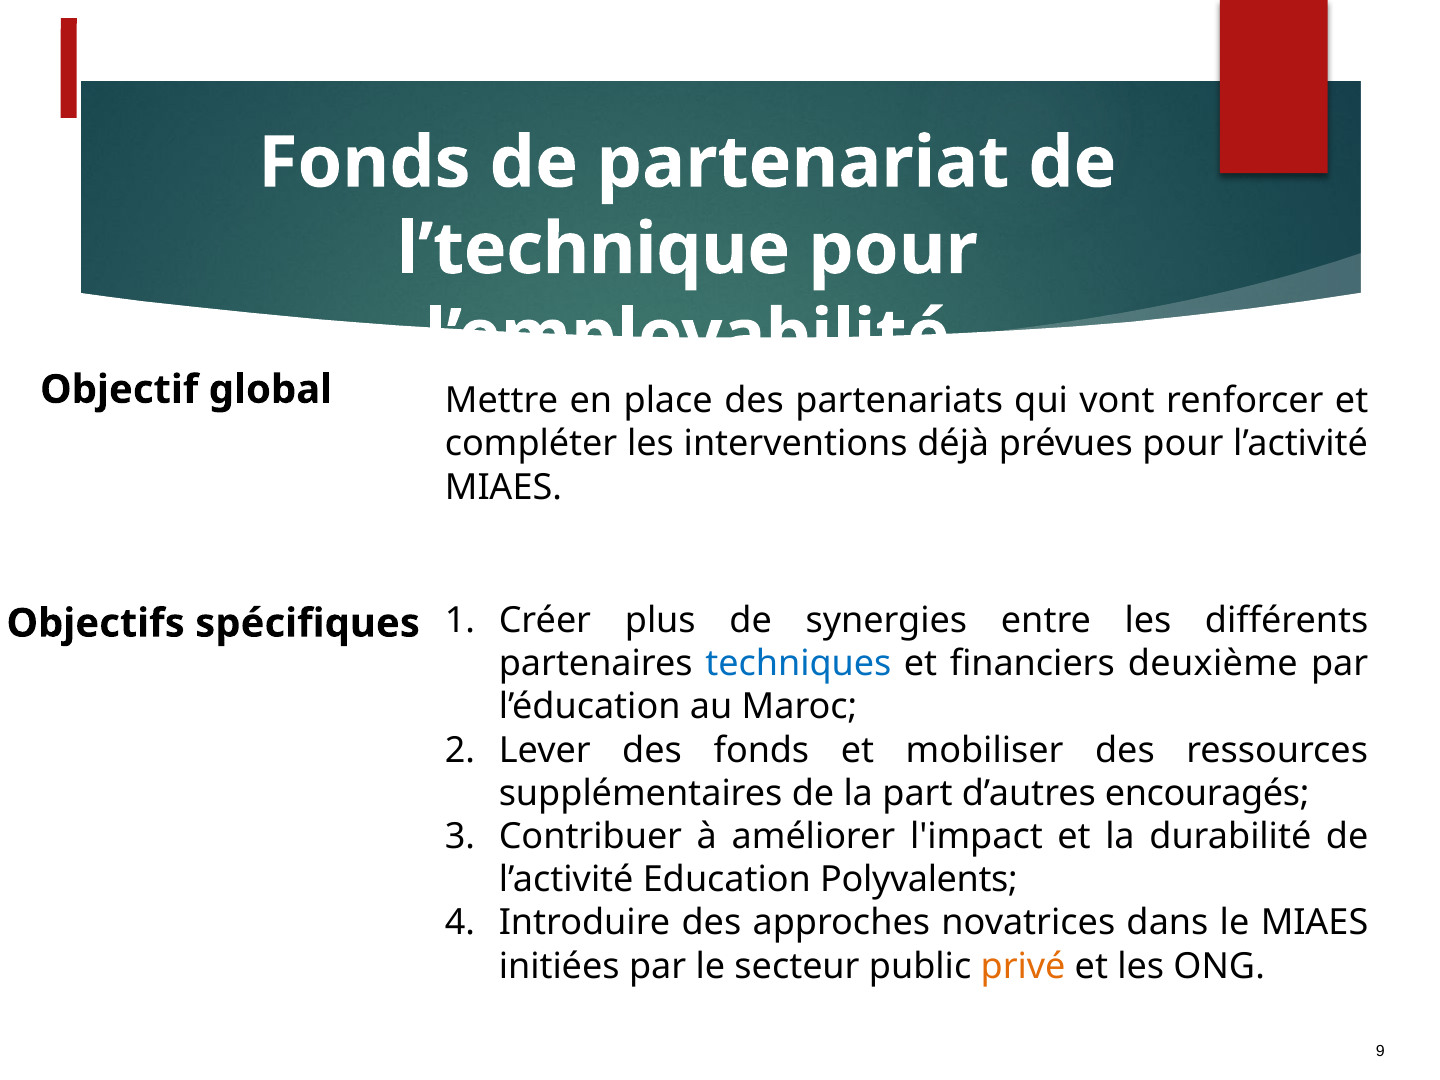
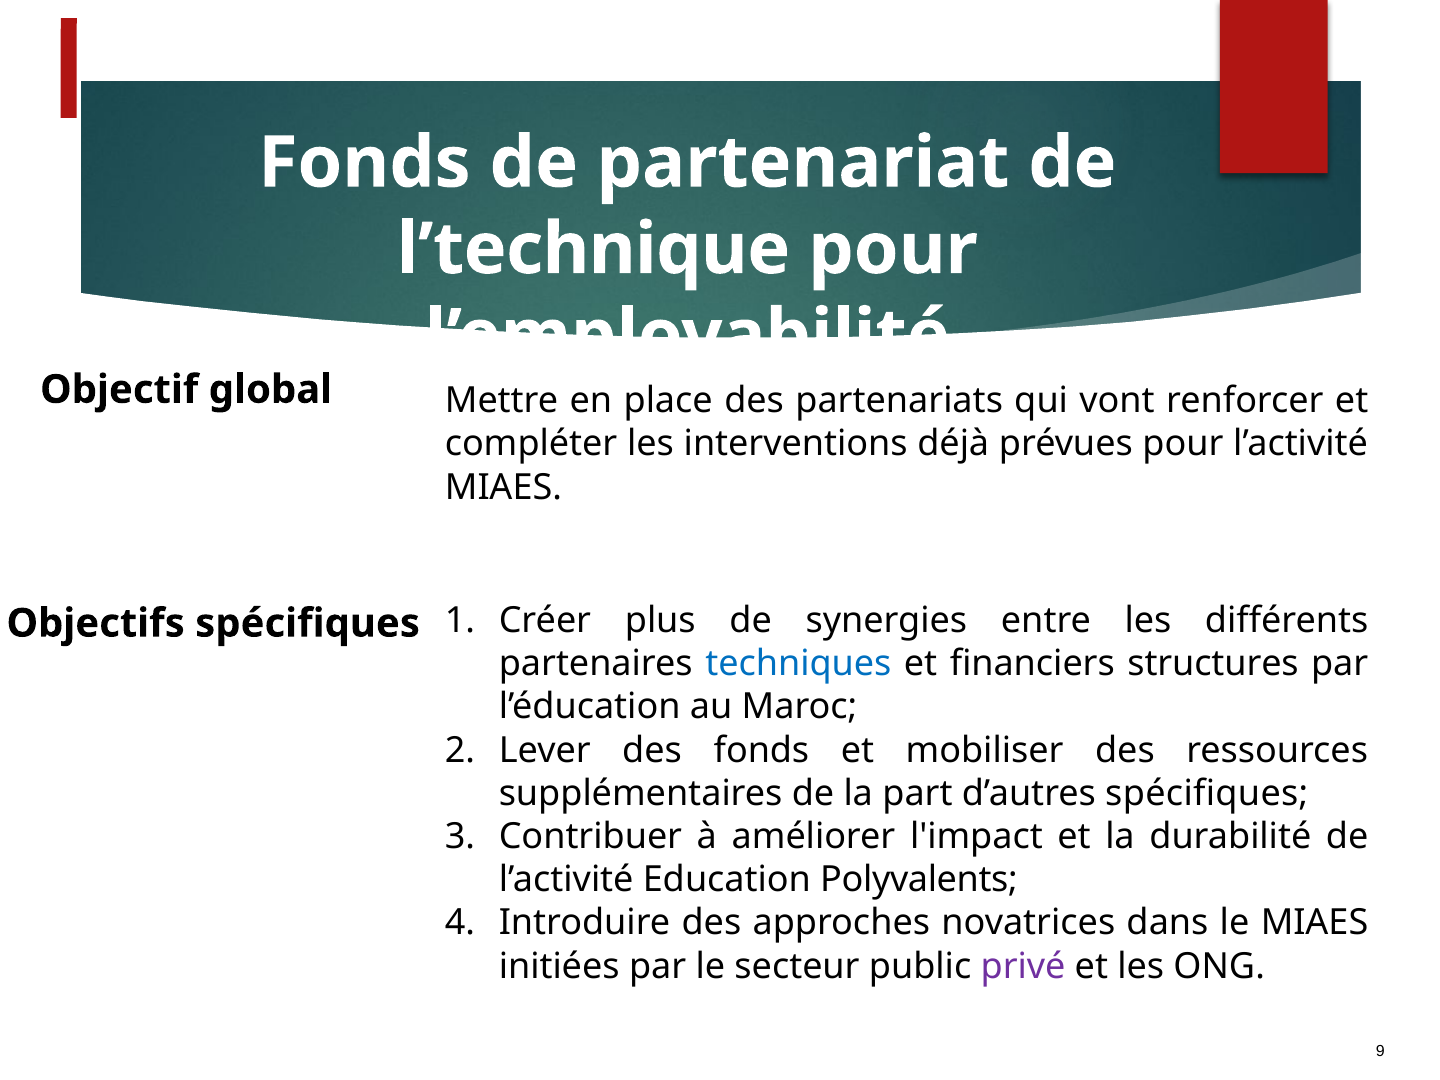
deuxième: deuxième -> structures (1213, 664)
d’autres encouragés: encouragés -> spécifiques (1207, 793)
privé colour: orange -> purple (1023, 966)
